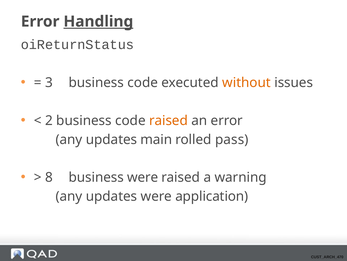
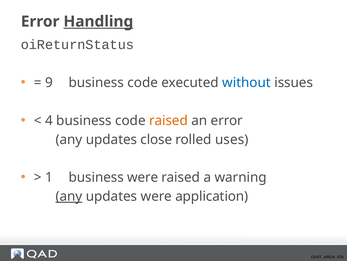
3: 3 -> 9 (49, 82)
without colour: orange -> blue (247, 82)
2: 2 -> 4 (49, 120)
main: main -> close (156, 139)
pass: pass -> uses (232, 139)
8: 8 -> 1 (49, 177)
any underline: none -> present (69, 196)
